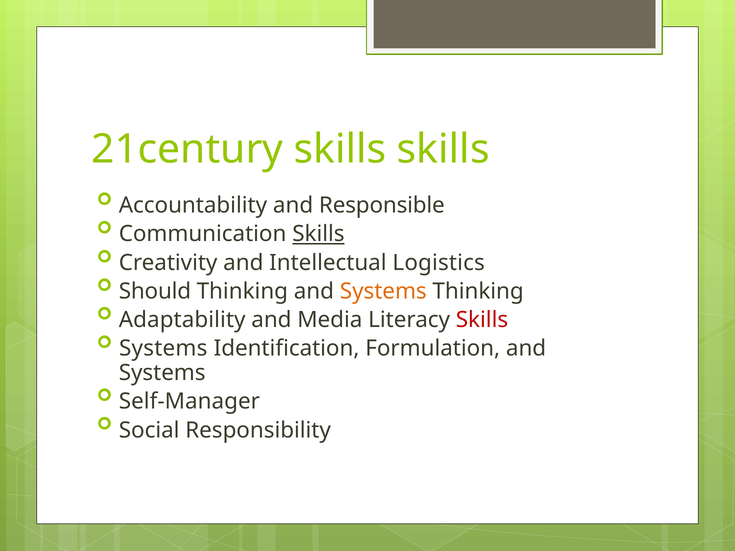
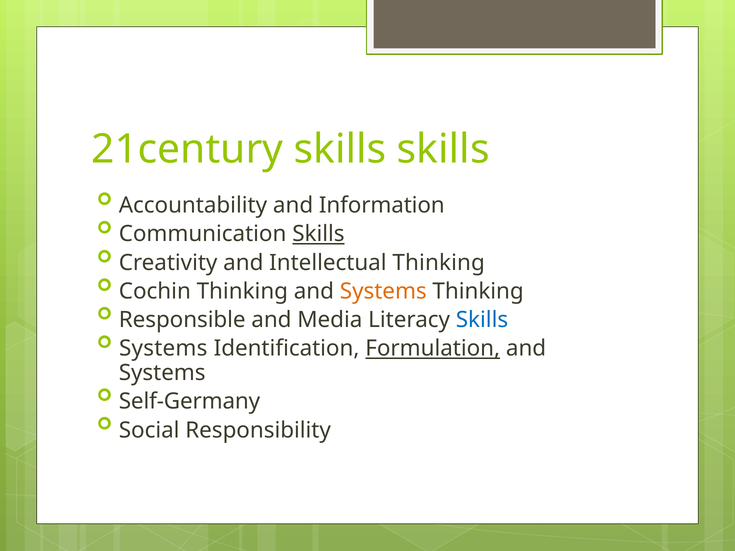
Responsible: Responsible -> Information (382, 206)
Intellectual Logistics: Logistics -> Thinking (439, 263)
Should: Should -> Cochin (155, 291)
Adaptability: Adaptability -> Responsible (182, 320)
Skills colour: red -> blue (482, 320)
Formulation underline: none -> present (433, 349)
Self-Manager: Self-Manager -> Self-Germany (189, 402)
